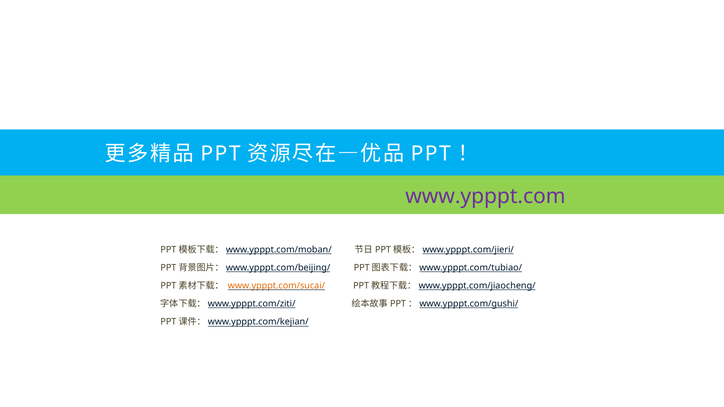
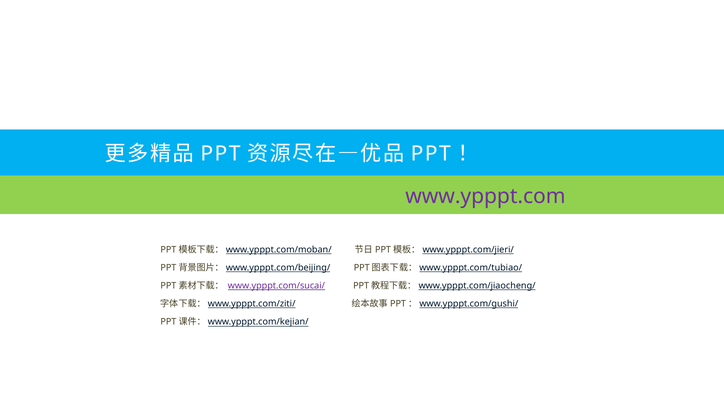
www.ypppt.com/sucai/ colour: orange -> purple (276, 286)
